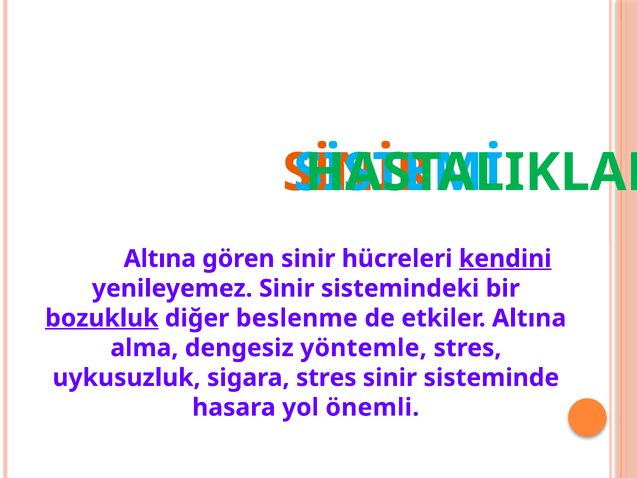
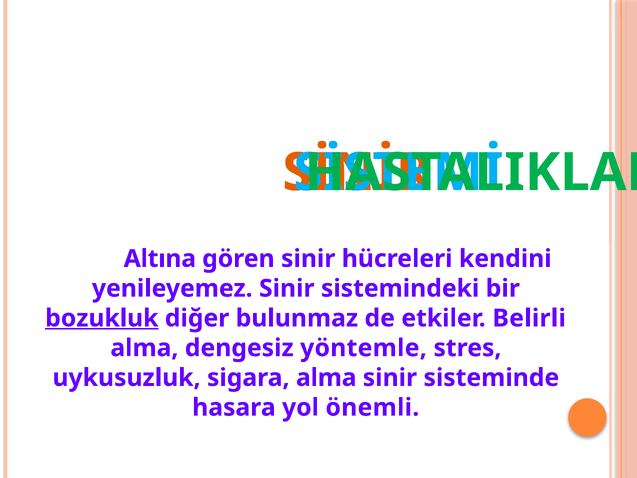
kendini underline: present -> none (505, 259)
beslenme: beslenme -> bulunmaz (297, 318)
etkiler Altına: Altına -> Belirli (529, 318)
sigara stres: stres -> alma (326, 378)
